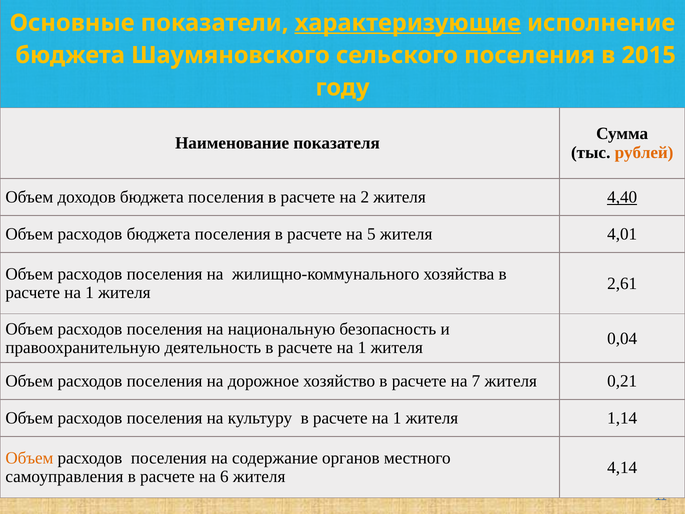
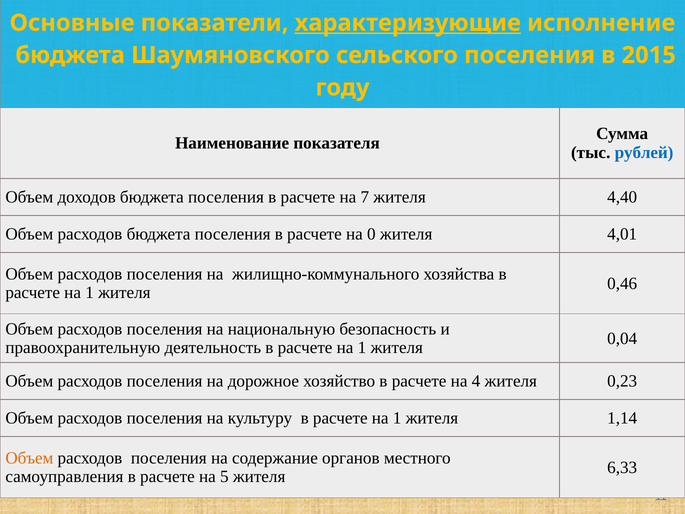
рублей colour: orange -> blue (644, 153)
2: 2 -> 7 (365, 197)
4,40 underline: present -> none (622, 197)
5: 5 -> 0 (371, 234)
2,61: 2,61 -> 0,46 (622, 283)
7: 7 -> 4 (476, 381)
0,21: 0,21 -> 0,23 (622, 381)
4,14: 4,14 -> 6,33 (622, 467)
6: 6 -> 5 (224, 477)
